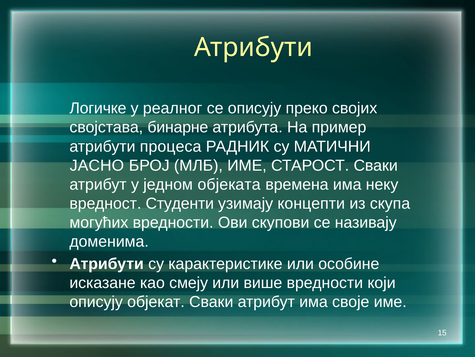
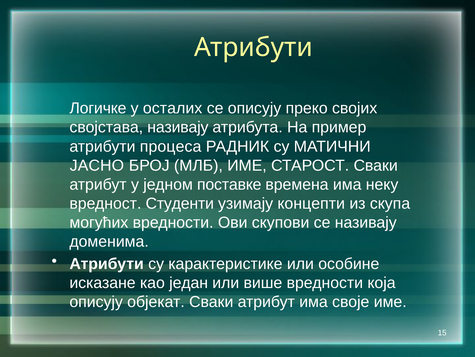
реалног: реалног -> осталих (173, 108)
својстава бинарне: бинарне -> називају (178, 127)
објеката: објеката -> поставке (229, 184)
смеју: смеју -> један (189, 282)
који: који -> која (382, 282)
